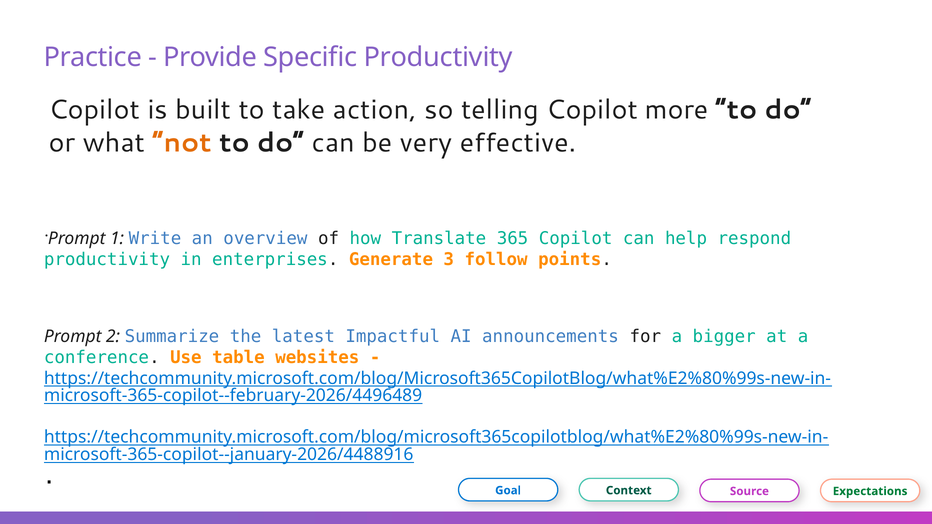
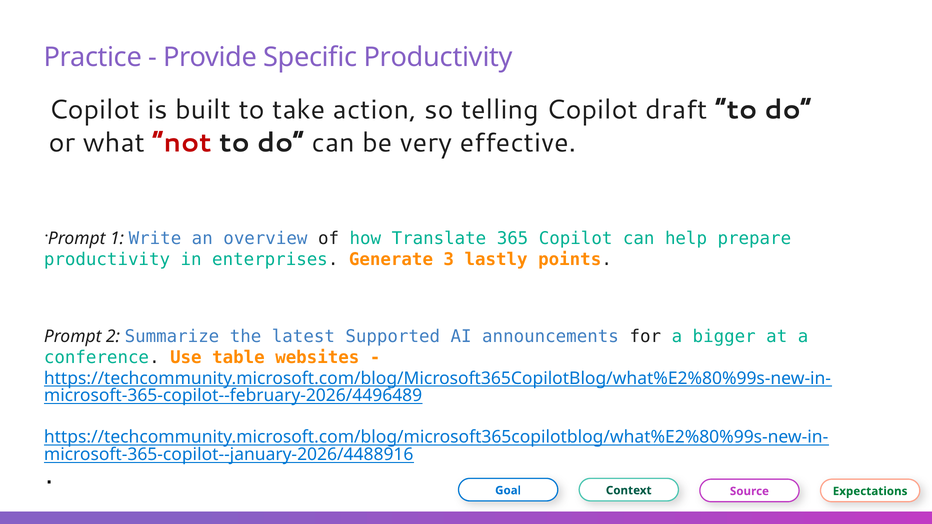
more: more -> draft (677, 110)
not colour: orange -> red (182, 143)
respond: respond -> prepare (754, 239)
follow: follow -> lastly (496, 260)
Impactful: Impactful -> Supported (393, 336)
